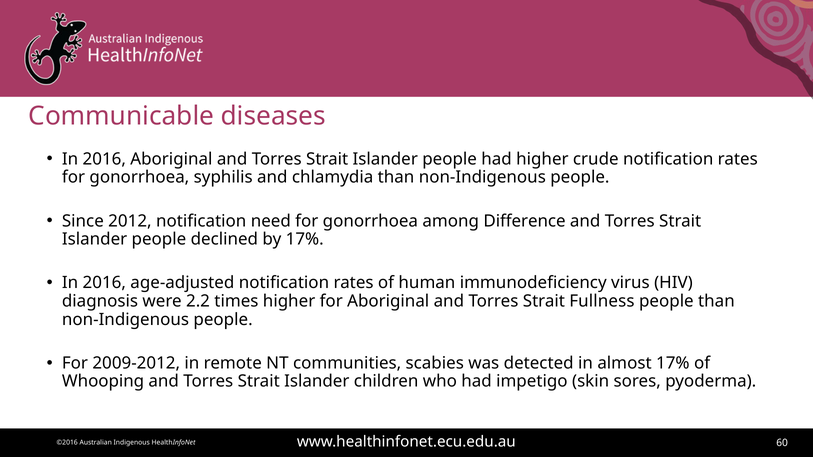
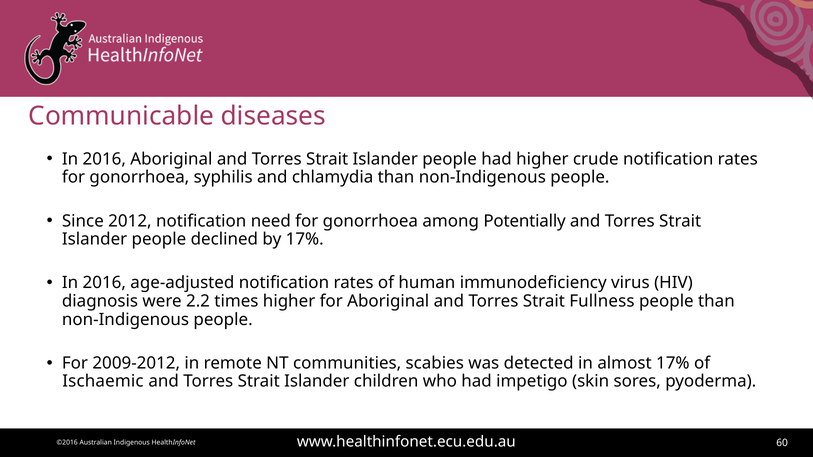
Difference: Difference -> Potentially (525, 221)
Whooping: Whooping -> Ischaemic (103, 382)
